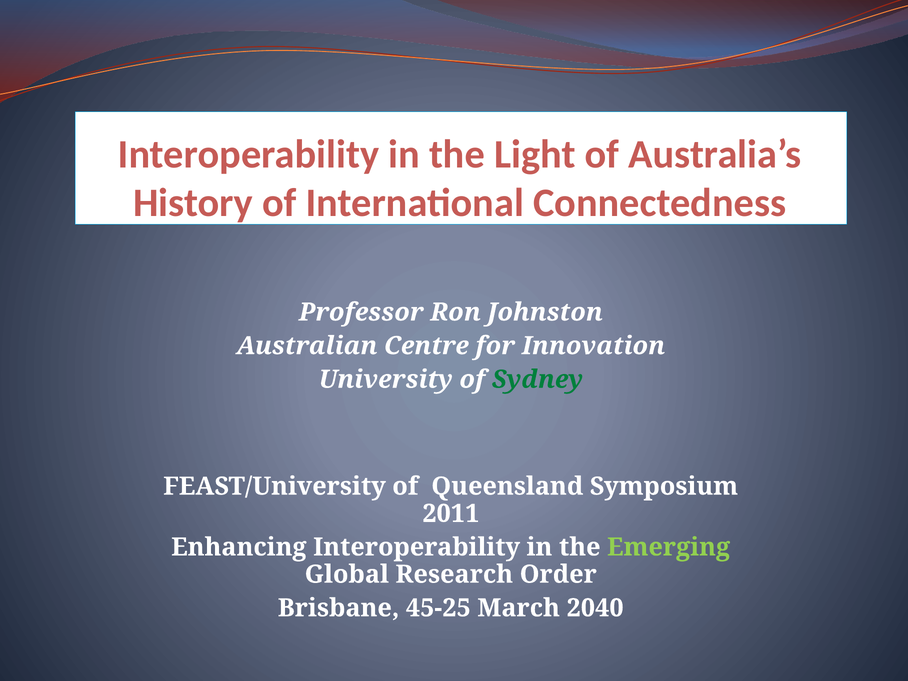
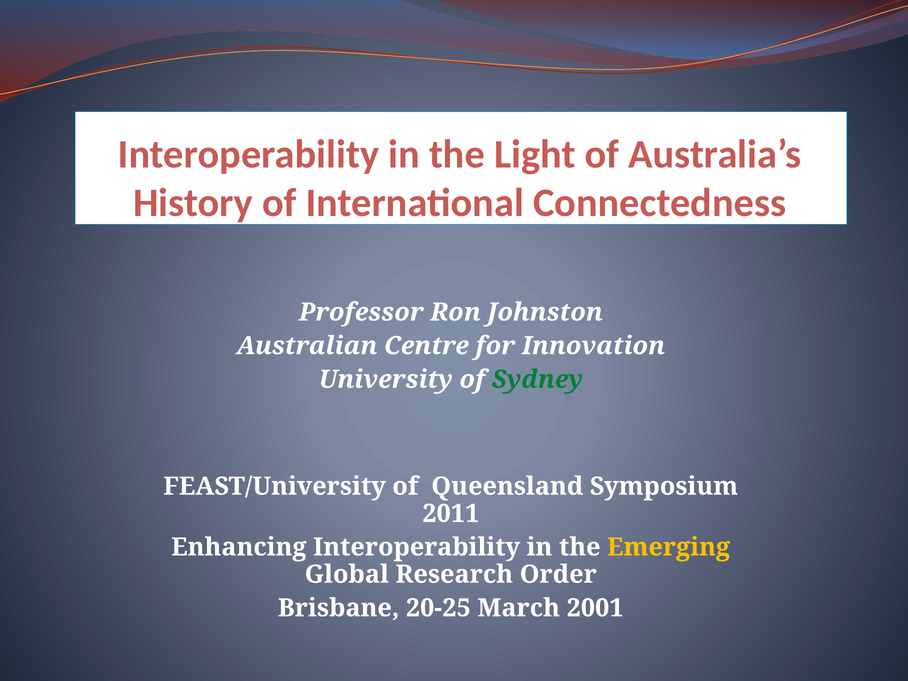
Emerging colour: light green -> yellow (669, 547)
45-25: 45-25 -> 20-25 (438, 608)
2040: 2040 -> 2001 (595, 608)
